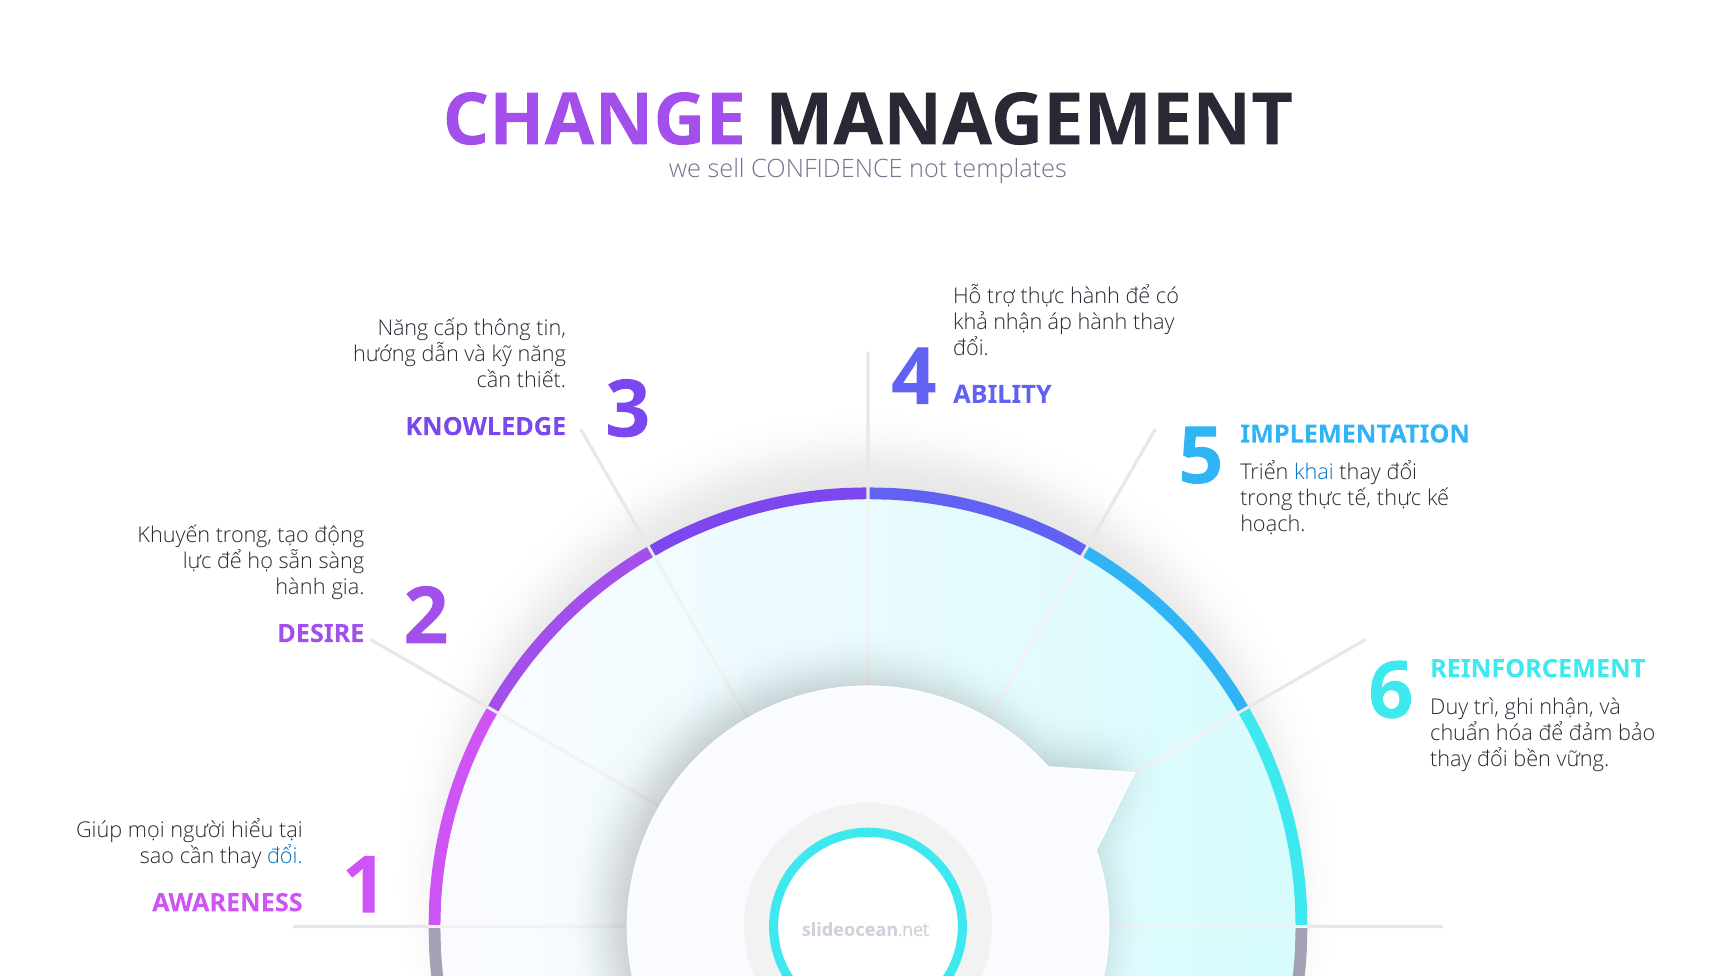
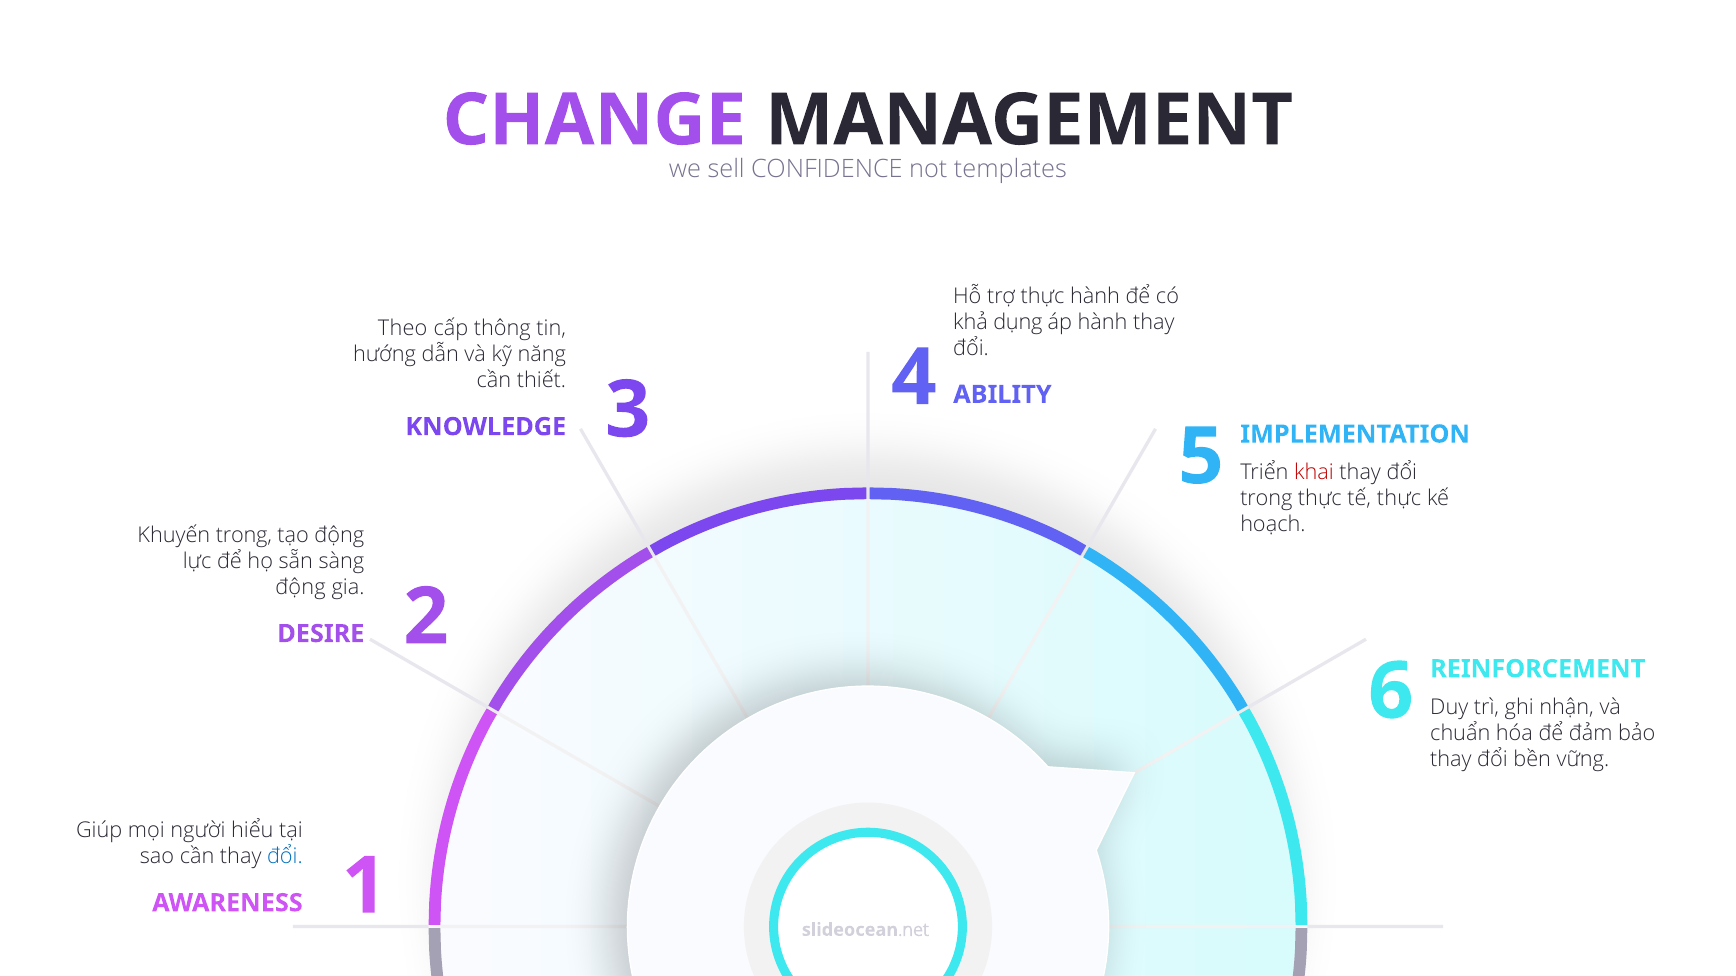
khả nhận: nhận -> dụng (1018, 322)
Năng: Năng -> Theo (403, 329)
khai colour: blue -> red (1314, 473)
hành: hành -> động (300, 588)
